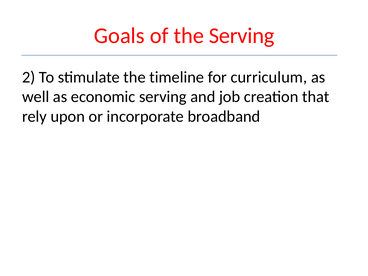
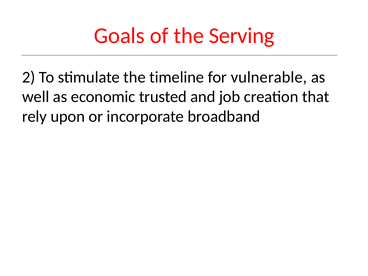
curriculum: curriculum -> vulnerable (269, 77)
economic serving: serving -> trusted (163, 97)
